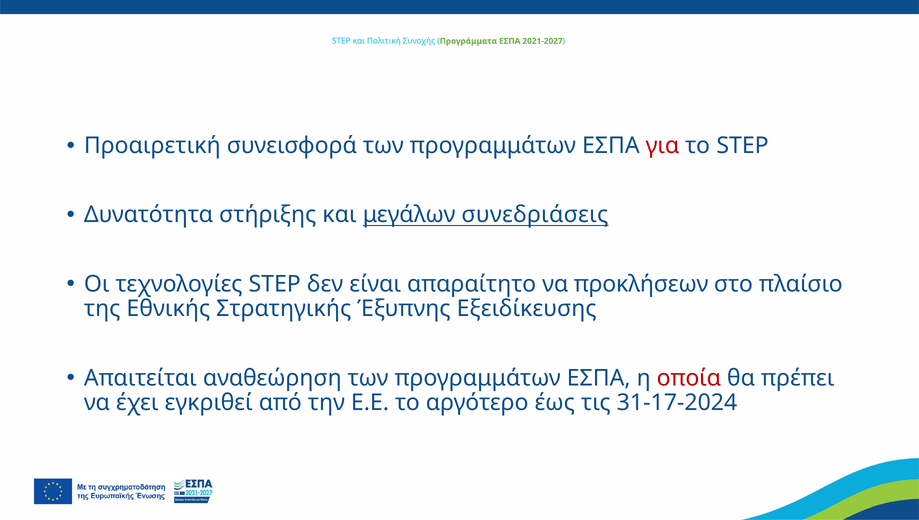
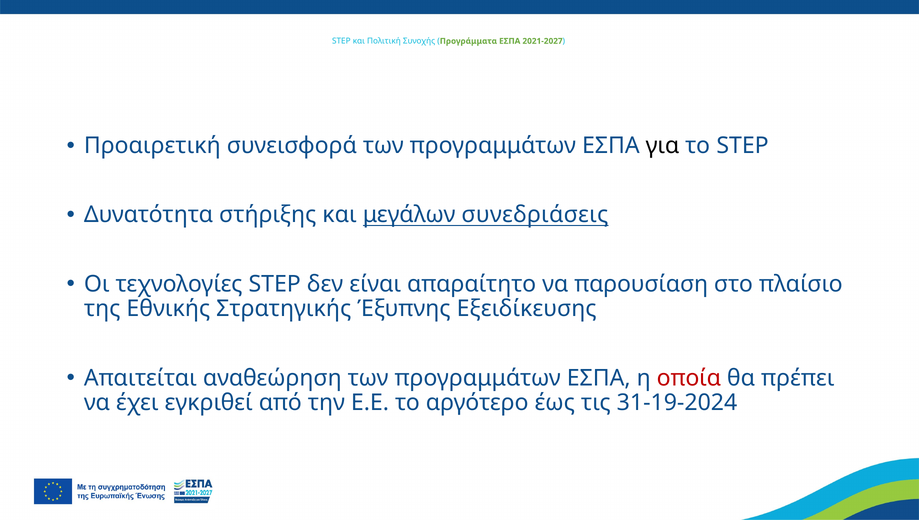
για colour: red -> black (663, 146)
προκλήσεων: προκλήσεων -> παρουσίαση (641, 284)
31-17-2024: 31-17-2024 -> 31-19-2024 (677, 403)
